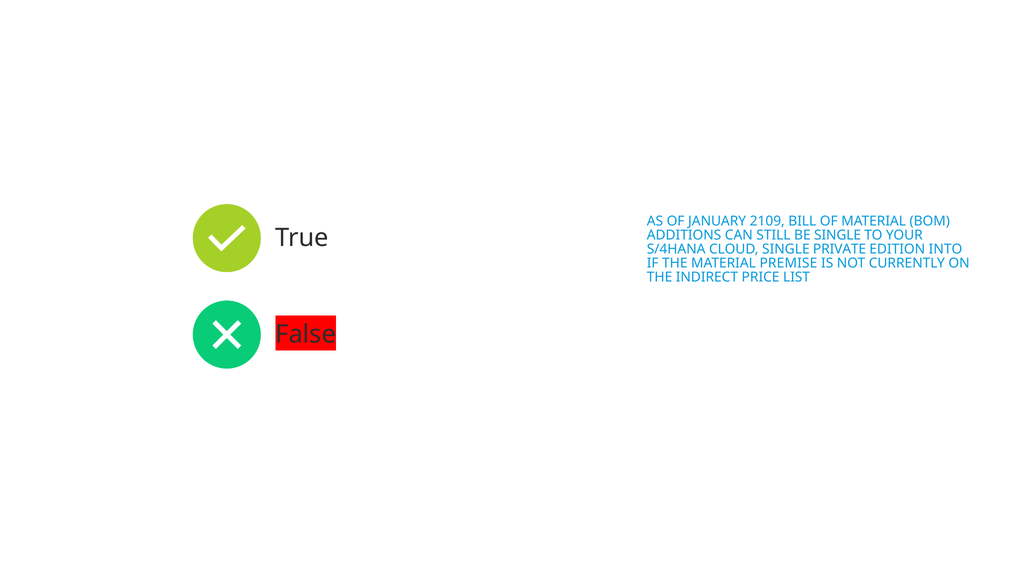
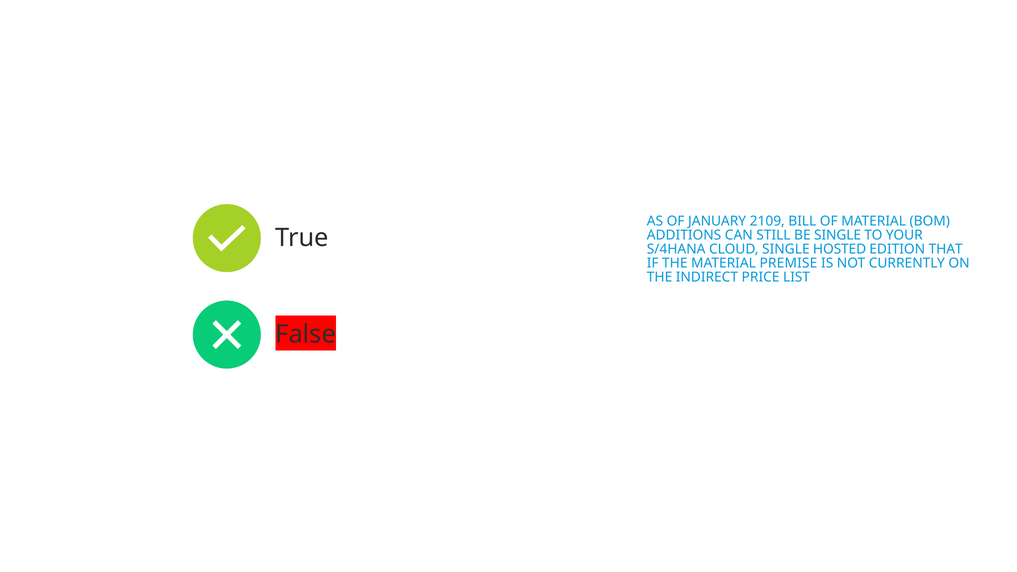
PRIVATE: PRIVATE -> HOSTED (840, 249)
INTO: INTO -> THAT (946, 249)
